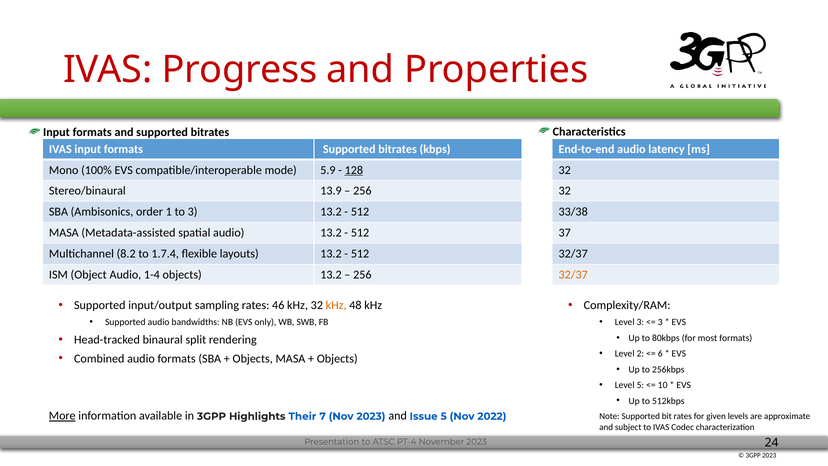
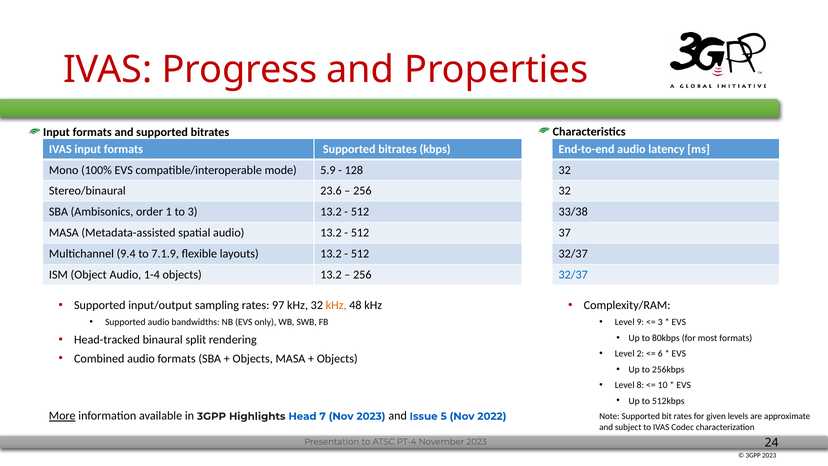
128 underline: present -> none (354, 170)
13.9: 13.9 -> 23.6 (331, 191)
8.2: 8.2 -> 9.4 (126, 254)
1.7.4: 1.7.4 -> 7.1.9 (165, 254)
32/37 colour: orange -> blue (573, 275)
46: 46 -> 97 (278, 305)
Level 3: 3 -> 9 (640, 322)
Level 5: 5 -> 8 (640, 385)
Their: Their -> Head (302, 416)
